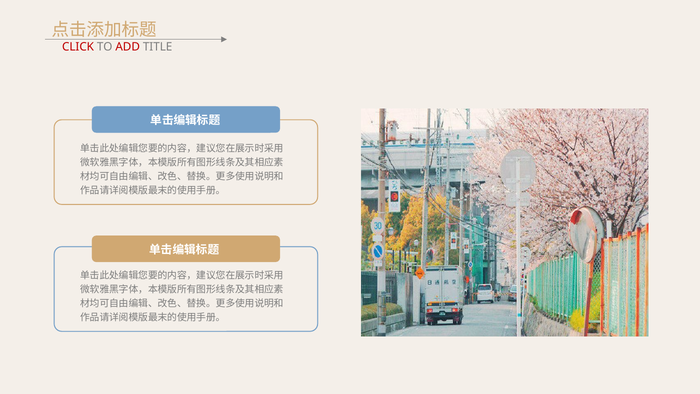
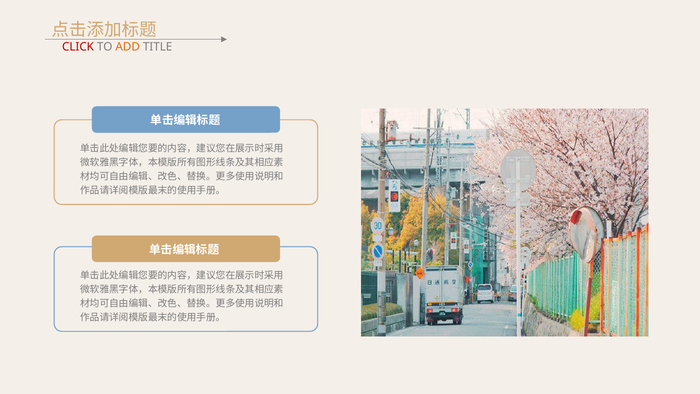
ADD colour: red -> orange (128, 47)
